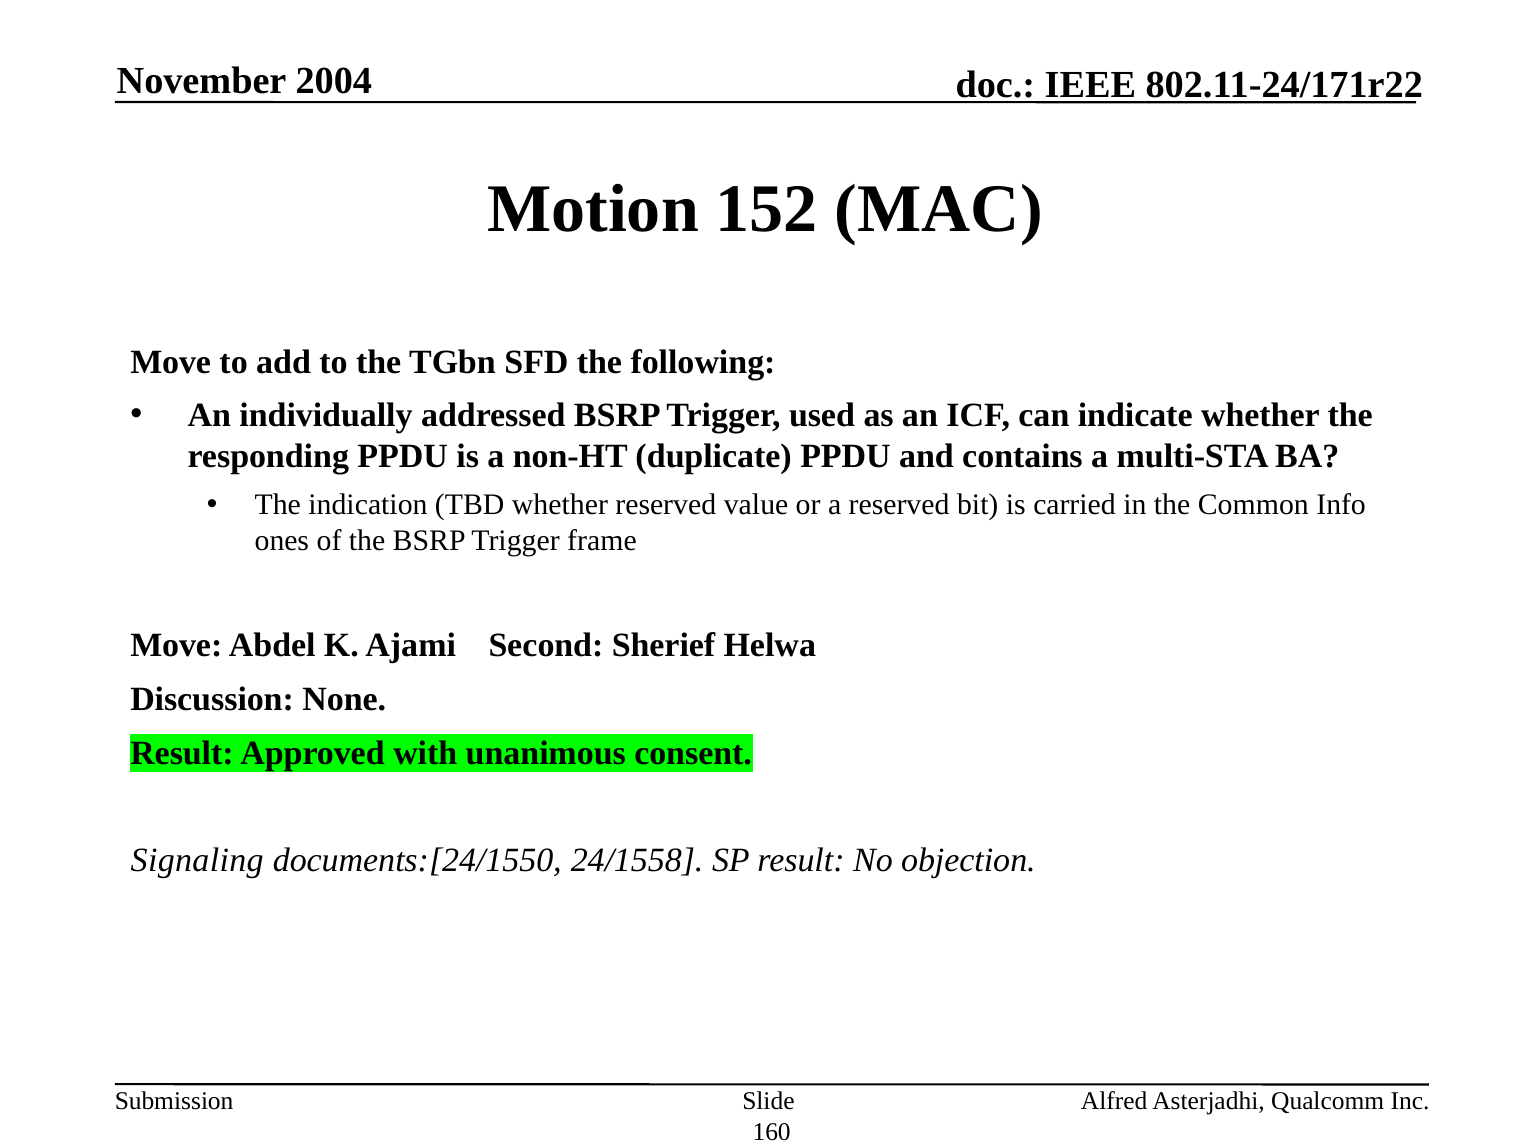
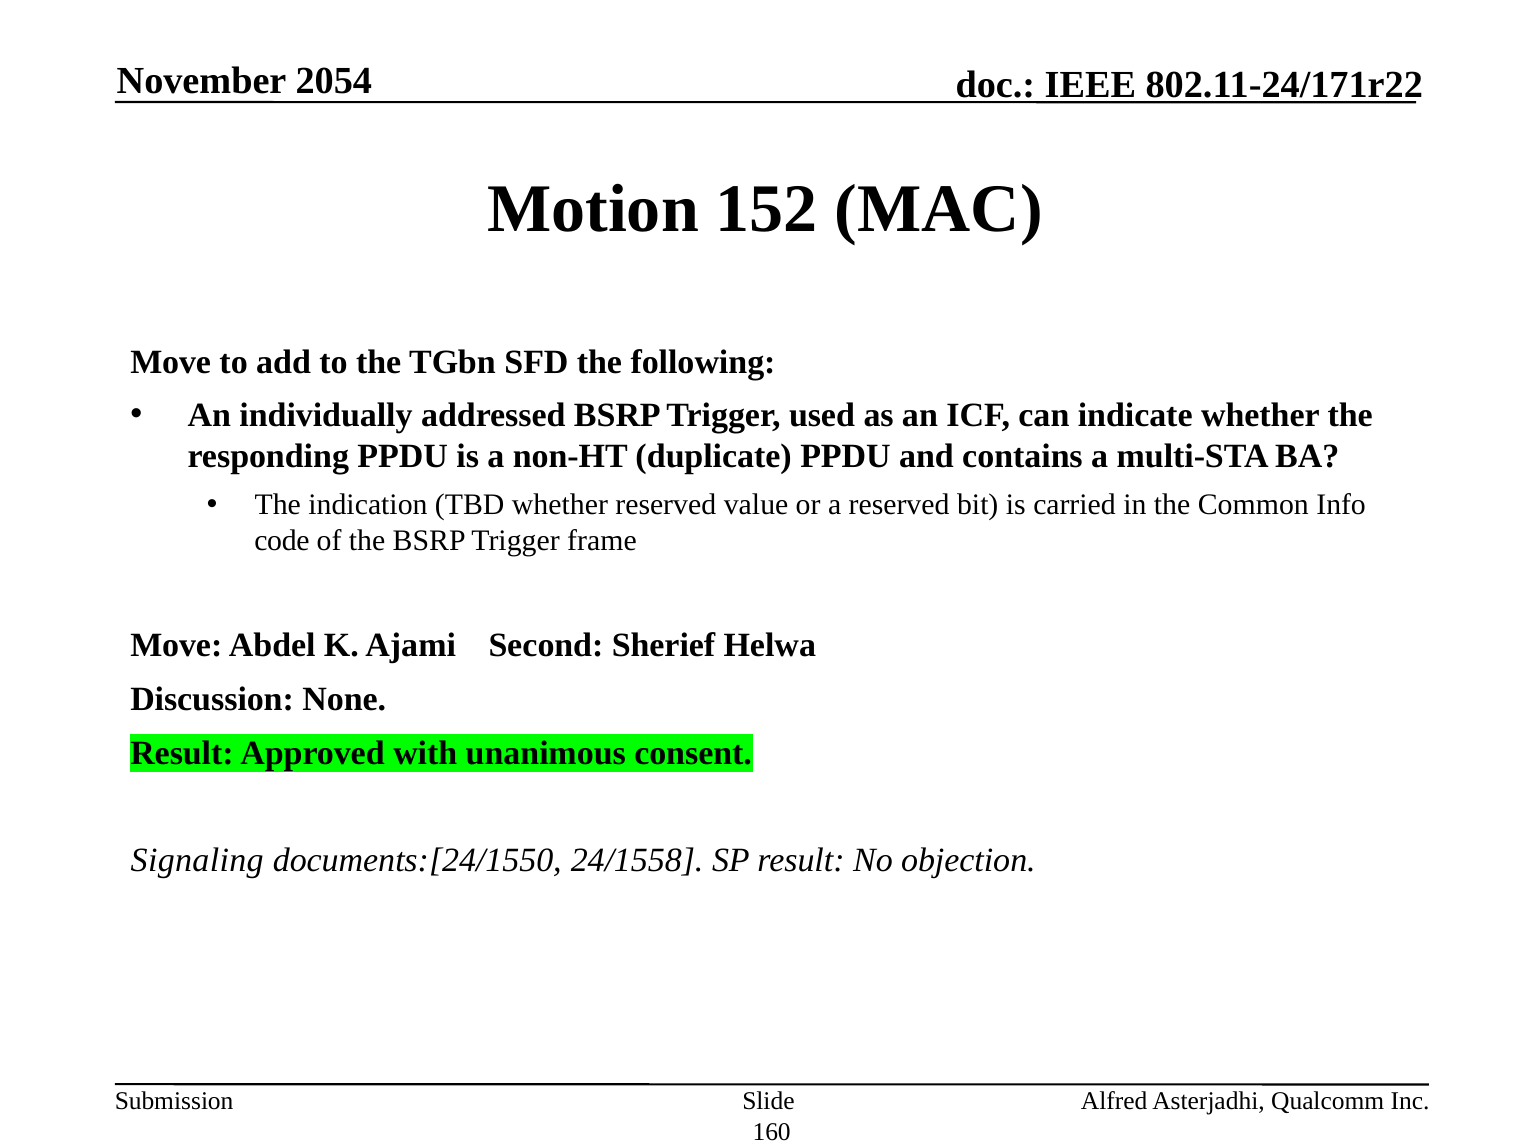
2004: 2004 -> 2054 (334, 81)
ones: ones -> code (282, 541)
